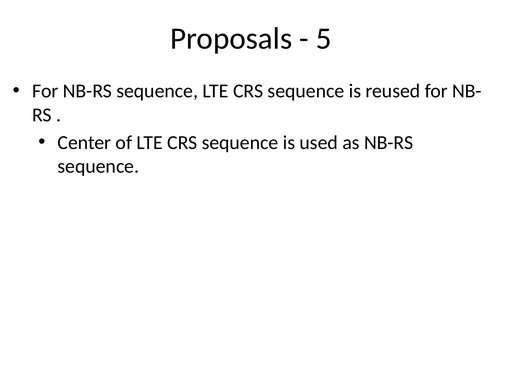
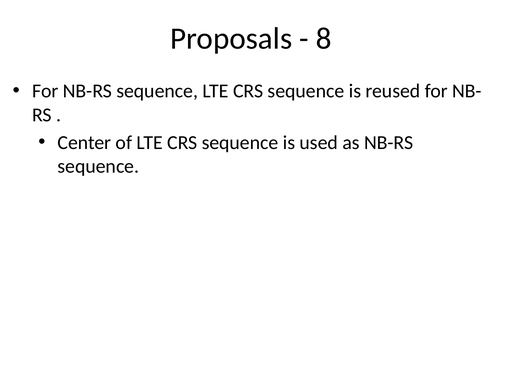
5: 5 -> 8 (324, 39)
